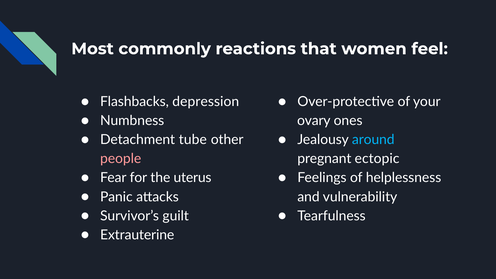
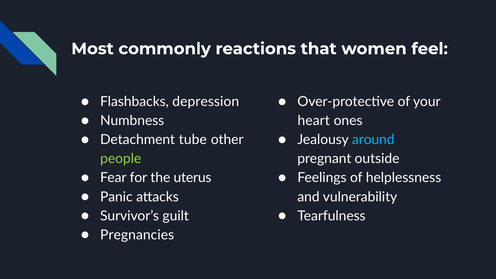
ovary: ovary -> heart (314, 121)
people colour: pink -> light green (121, 159)
ectopic: ectopic -> outside (377, 159)
Extrauterine: Extrauterine -> Pregnancies (137, 235)
